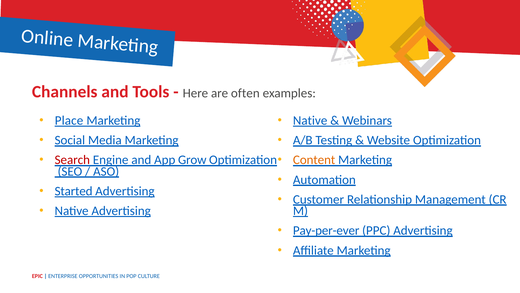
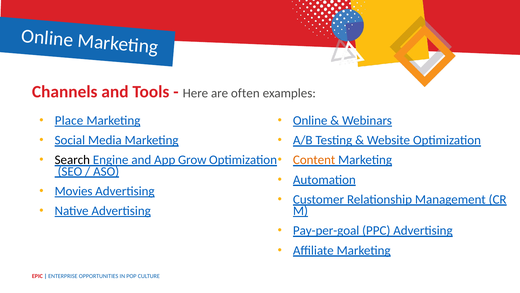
Native: Native -> Online (310, 120)
Search colour: red -> black (72, 160)
Started: Started -> Movies (74, 191)
Pay-per-ever: Pay-per-ever -> Pay-per-goal (326, 230)
